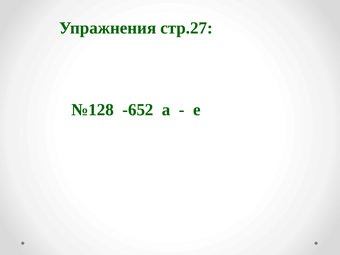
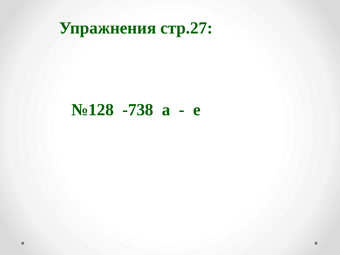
-652: -652 -> -738 (138, 110)
